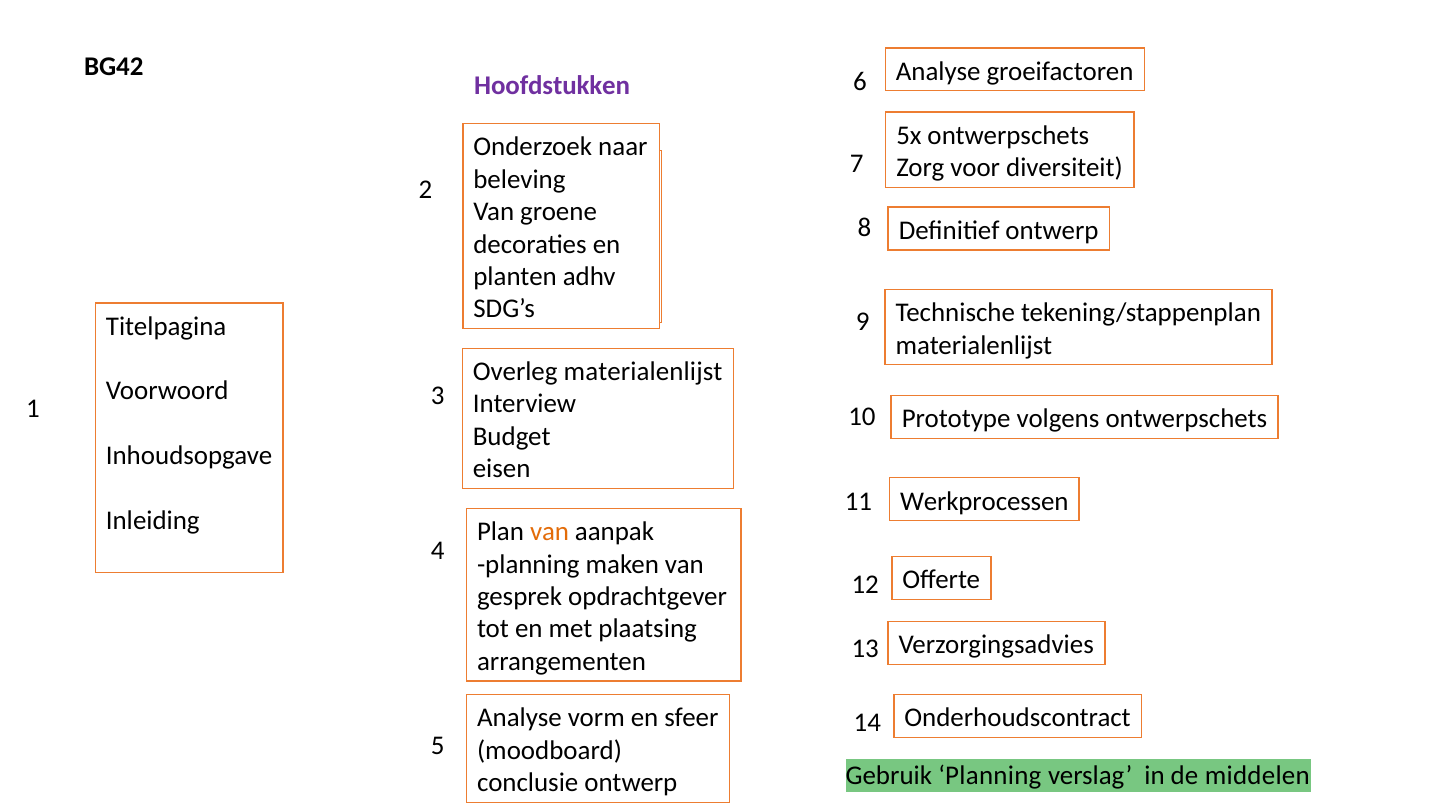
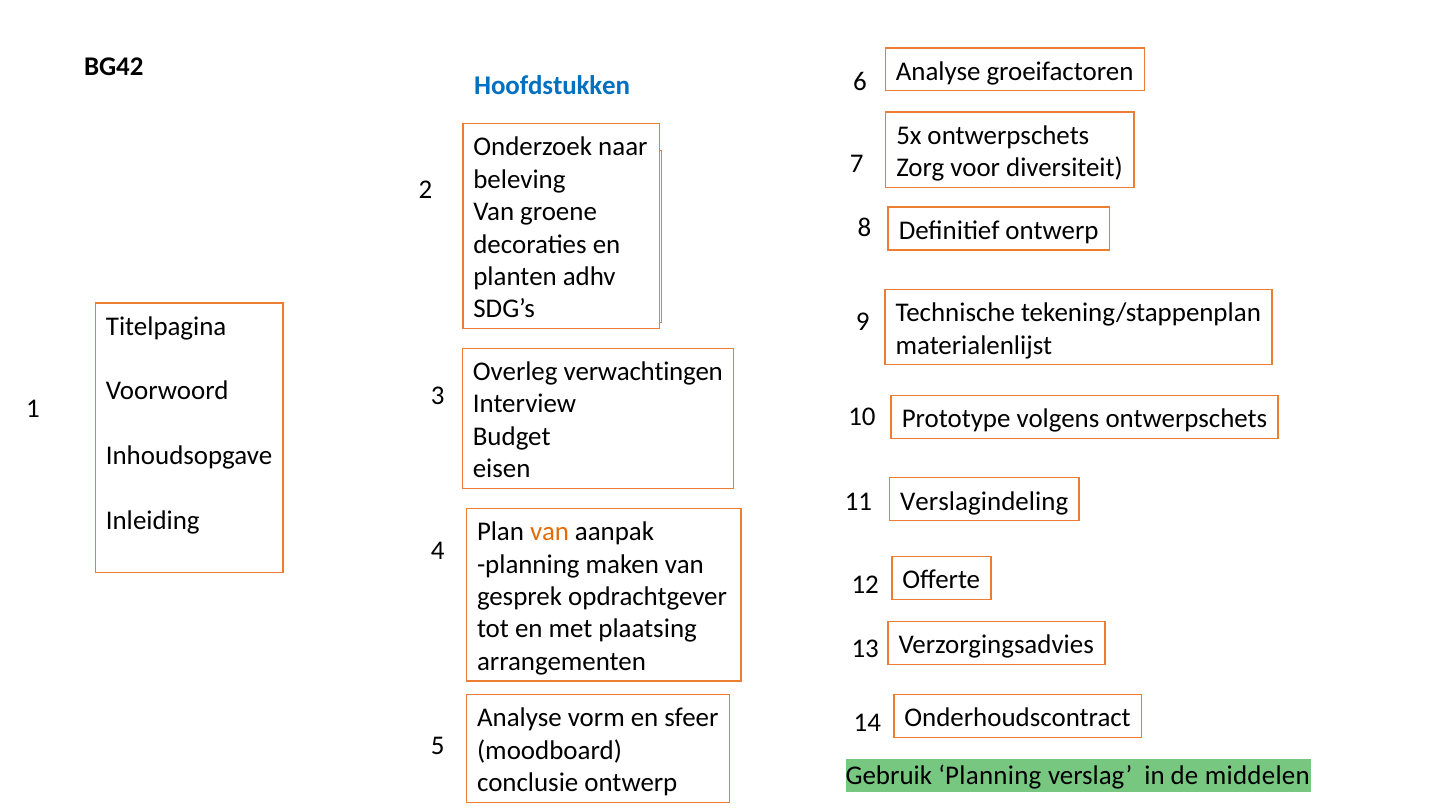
Hoofdstukken colour: purple -> blue (552, 86)
Overleg materialenlijst: materialenlijst -> verwachtingen (643, 371)
Werkprocessen: Werkprocessen -> Verslagindeling (984, 501)
